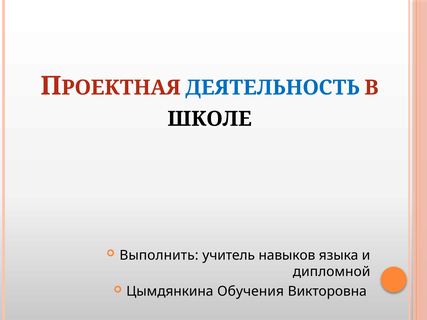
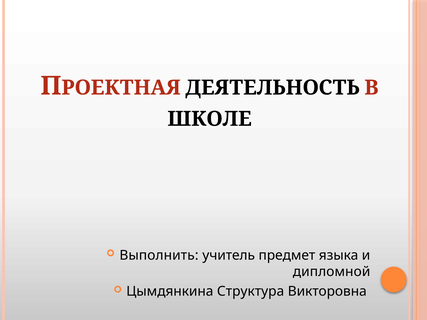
ДЕЯТЕЛЬНОСТЬ colour: blue -> black (273, 88)
навыков: навыков -> предмет (287, 255)
Обучения: Обучения -> Структура (251, 292)
